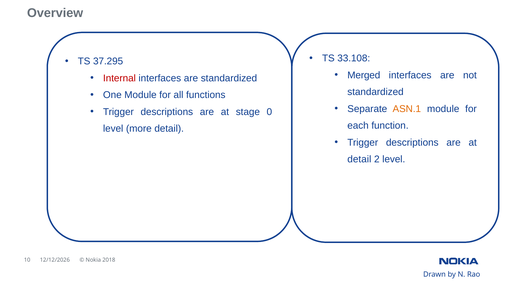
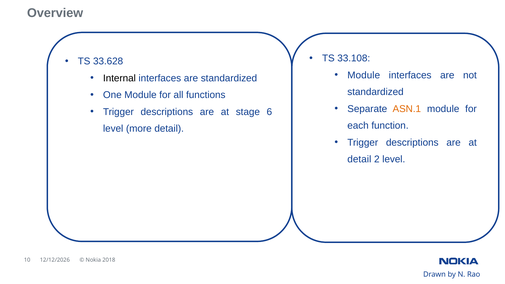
37.295: 37.295 -> 33.628 (108, 61)
Merged: Merged -> Module (364, 75)
Internal colour: red -> black (119, 78)
0: 0 -> 6 (269, 112)
